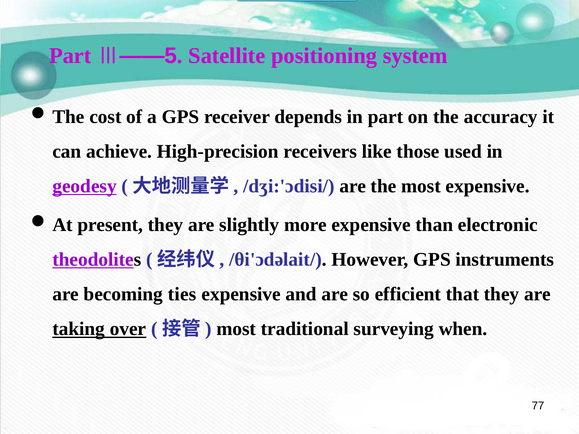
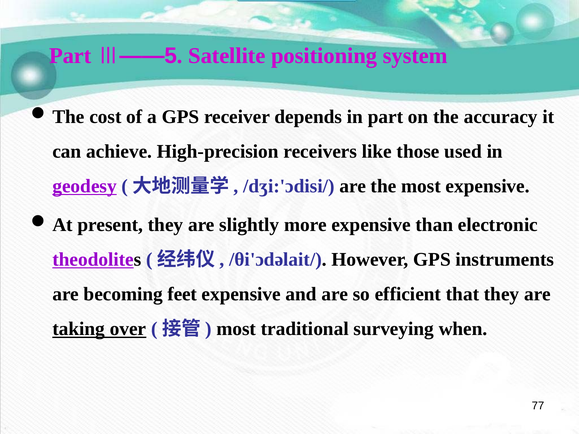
ties: ties -> feet (182, 294)
